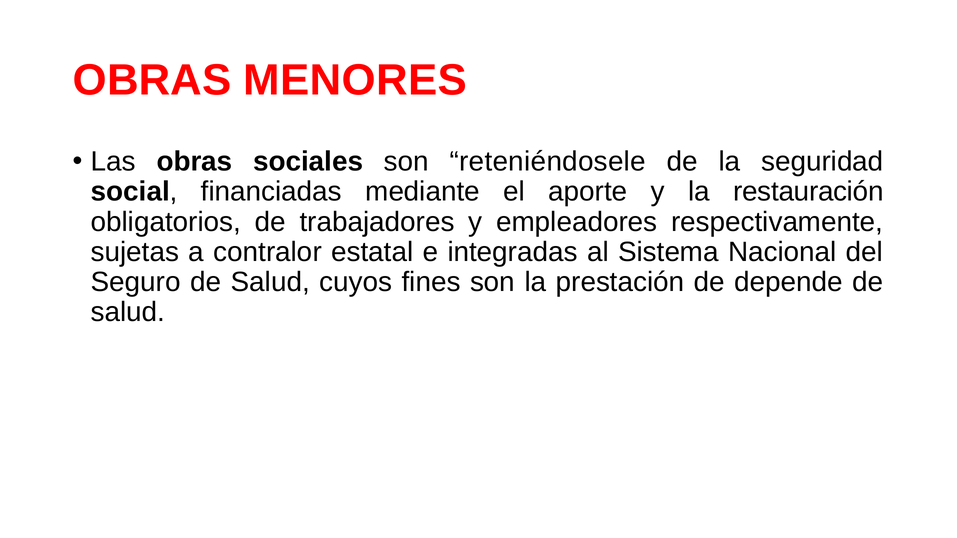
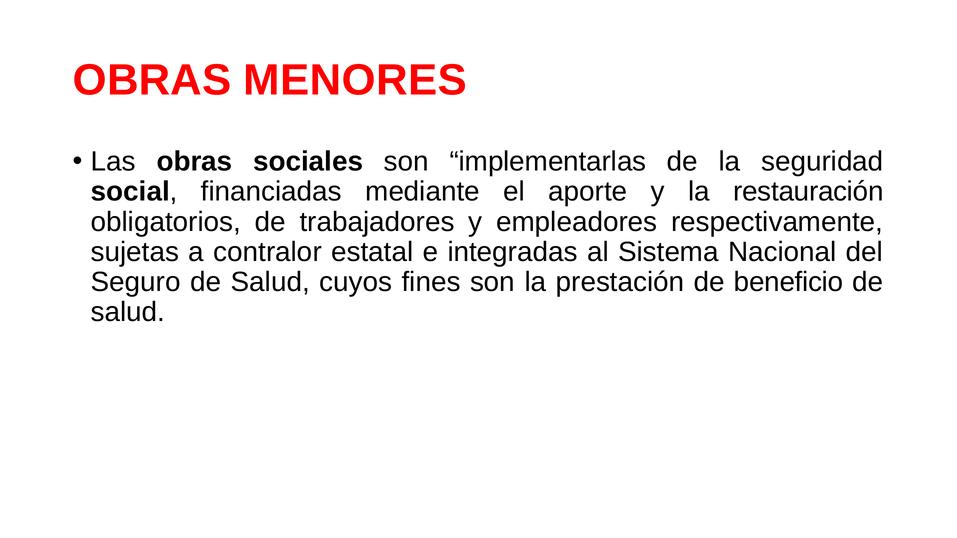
reteniéndosele: reteniéndosele -> implementarlas (548, 162)
depende: depende -> beneficio (789, 282)
